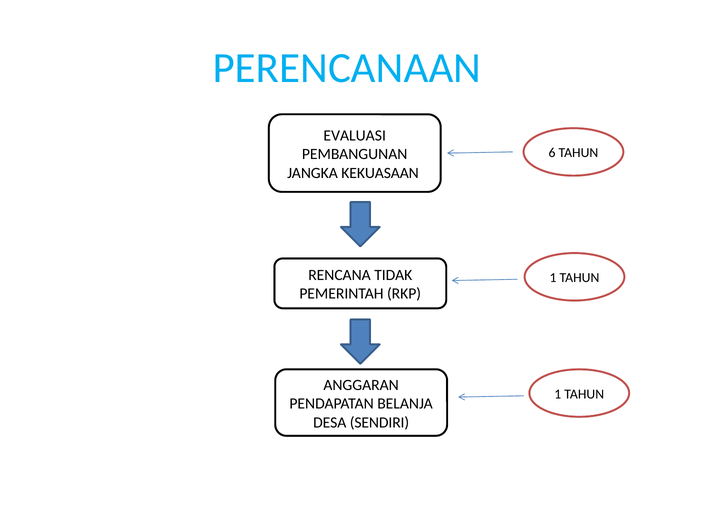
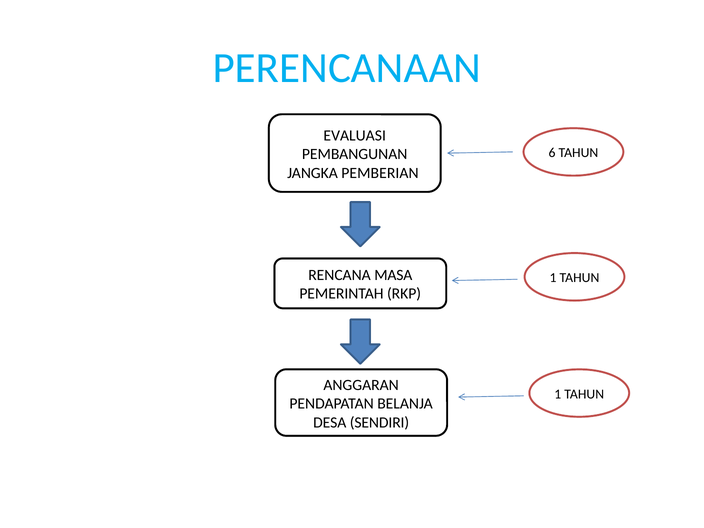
KEKUASAAN: KEKUASAAN -> PEMBERIAN (380, 173)
TIDAK: TIDAK -> MASA (393, 275)
